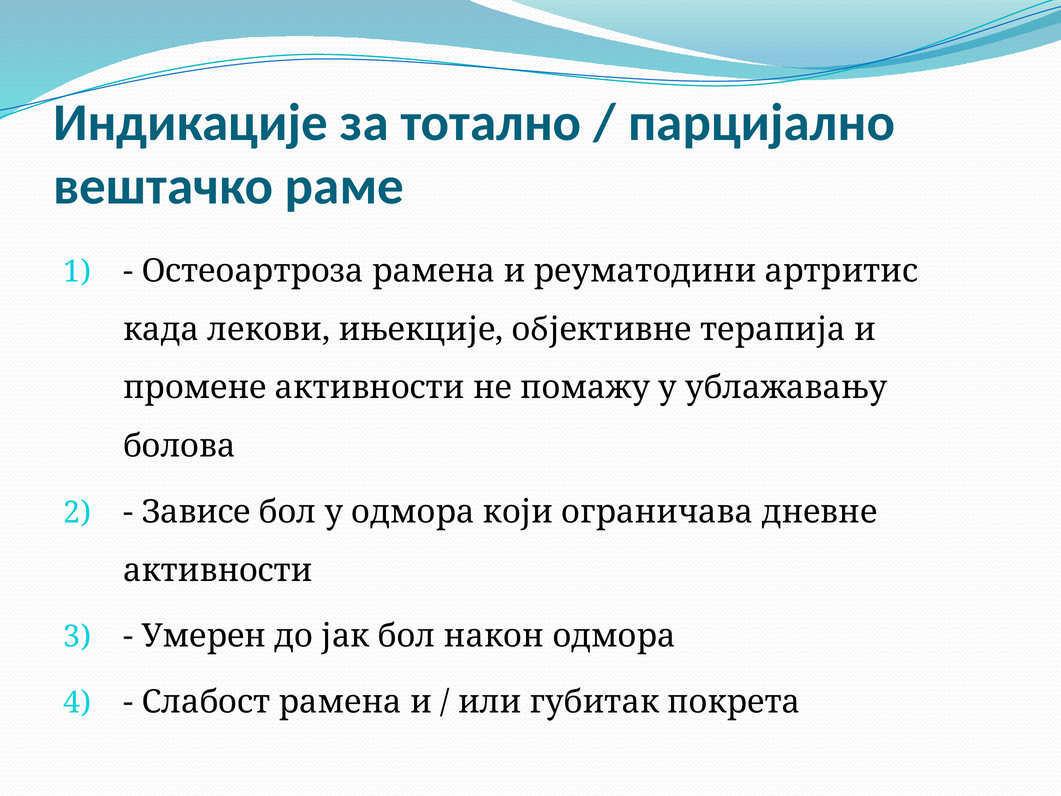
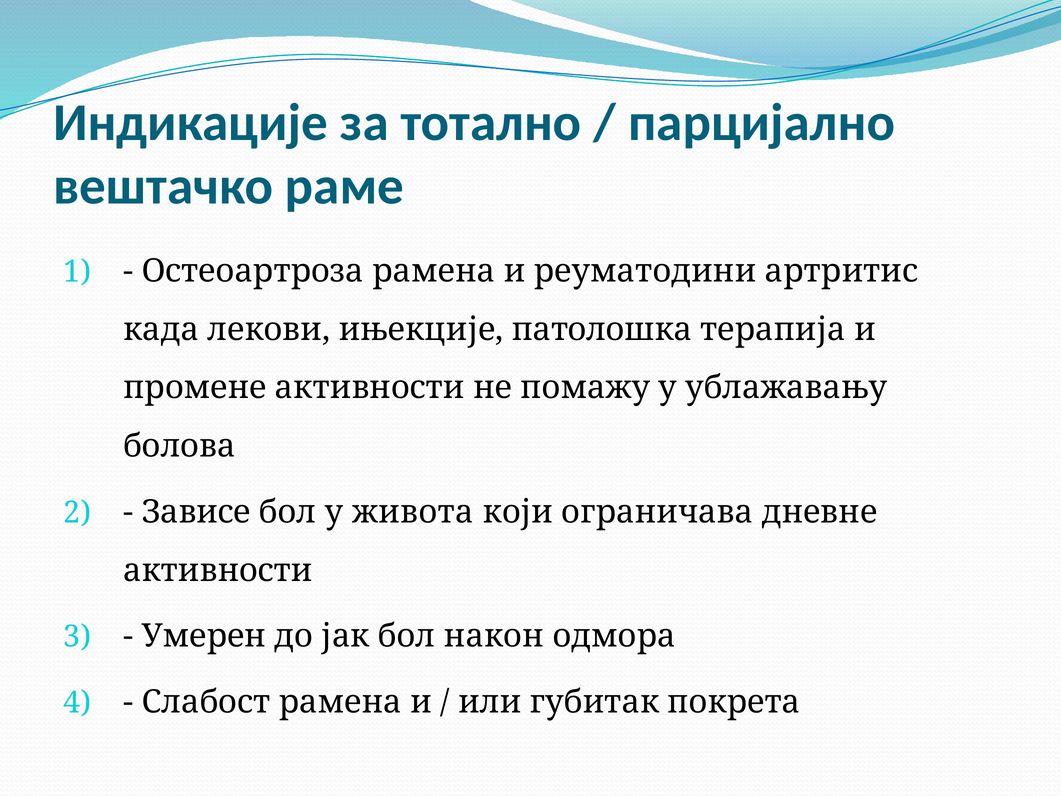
објективне: објективне -> патолошка (602, 329)
у одмора: одмора -> живота (413, 512)
